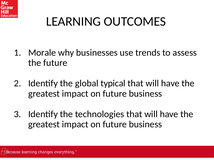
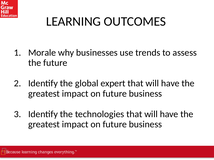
typical: typical -> expert (113, 84)
